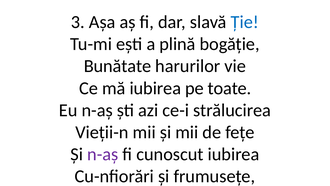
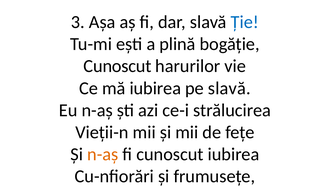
Bunătate: Bunătate -> Cunoscut (118, 66)
pe toate: toate -> slavă (229, 88)
n-aș colour: purple -> orange (103, 154)
